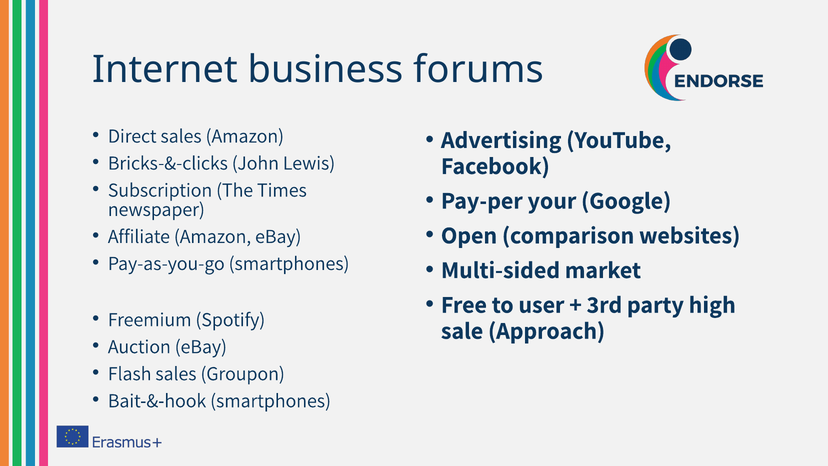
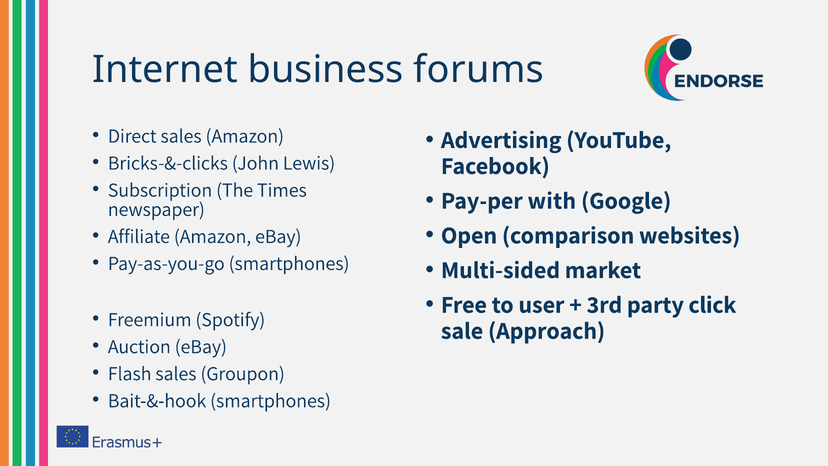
your: your -> with (552, 201)
high: high -> click (712, 305)
